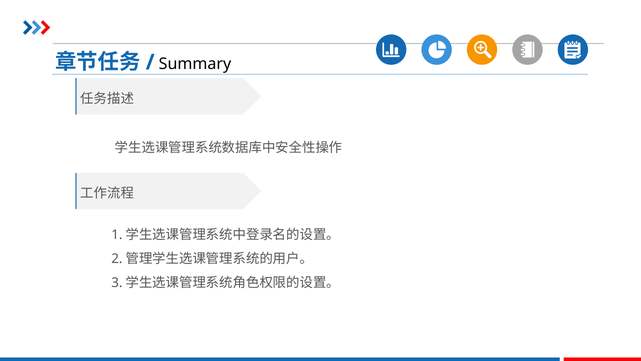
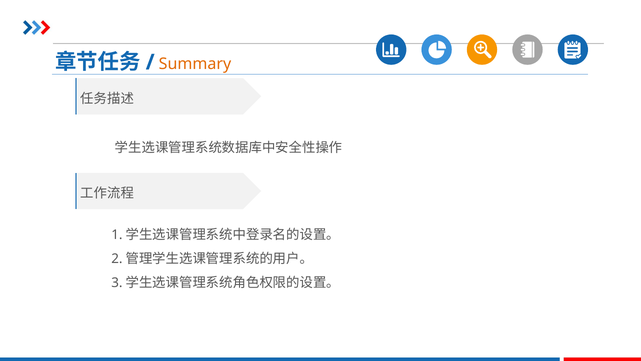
Summary colour: black -> orange (195, 64)
